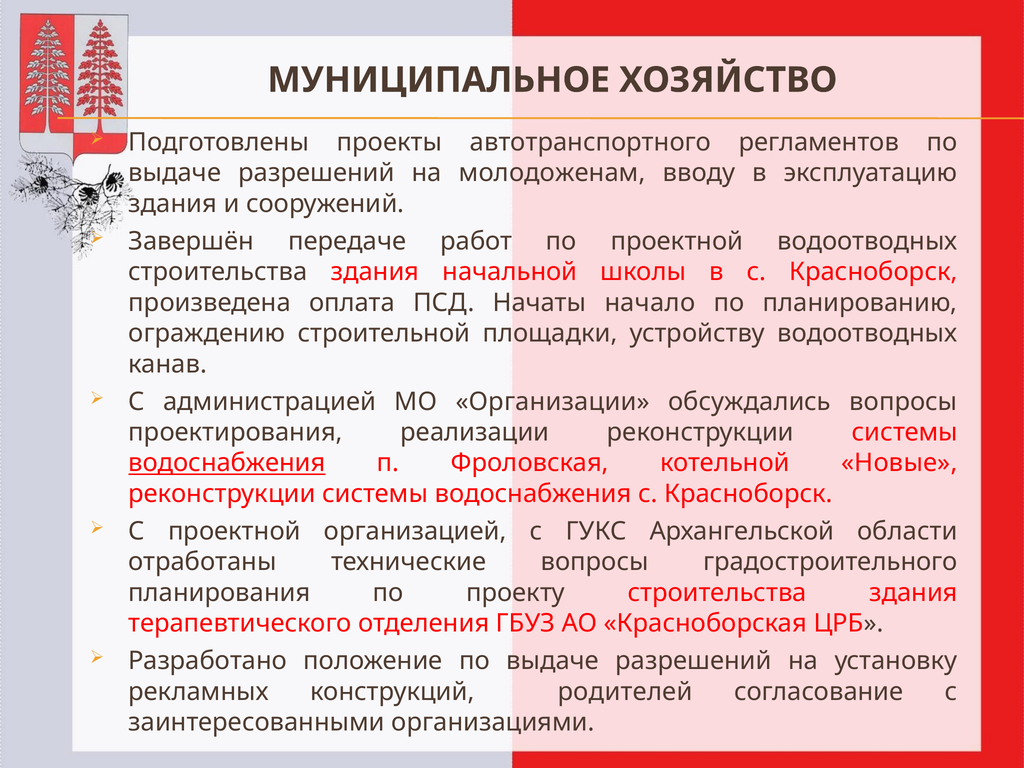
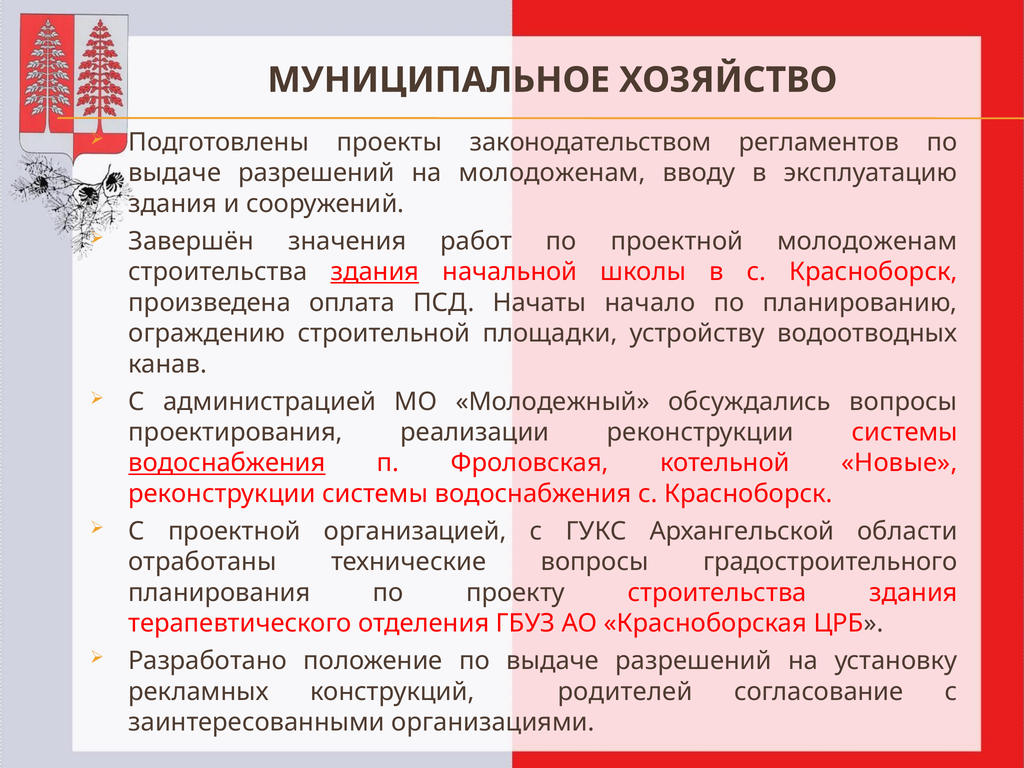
автотранспортного: автотранспортного -> законодательством (591, 142)
передаче: передаче -> значения (347, 241)
проектной водоотводных: водоотводных -> молодоженам (867, 241)
здания underline: none -> present (375, 272)
Организации: Организации -> Молодежный (553, 402)
